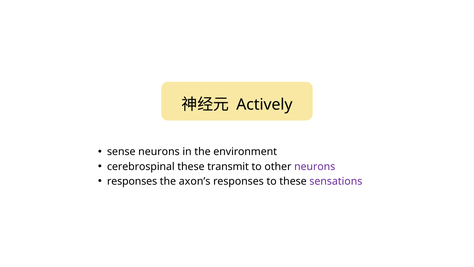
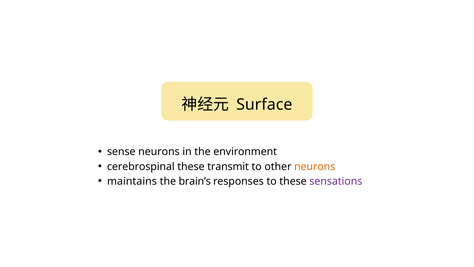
Actively: Actively -> Surface (264, 104)
neurons colour: purple -> orange (315, 166)
responses: responses -> maintains (132, 181)
axon’s: axon’s -> brain’s (195, 181)
